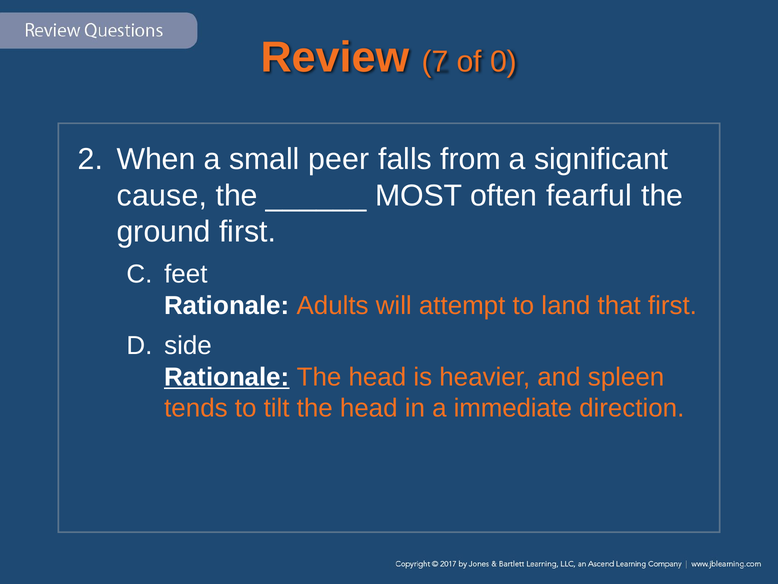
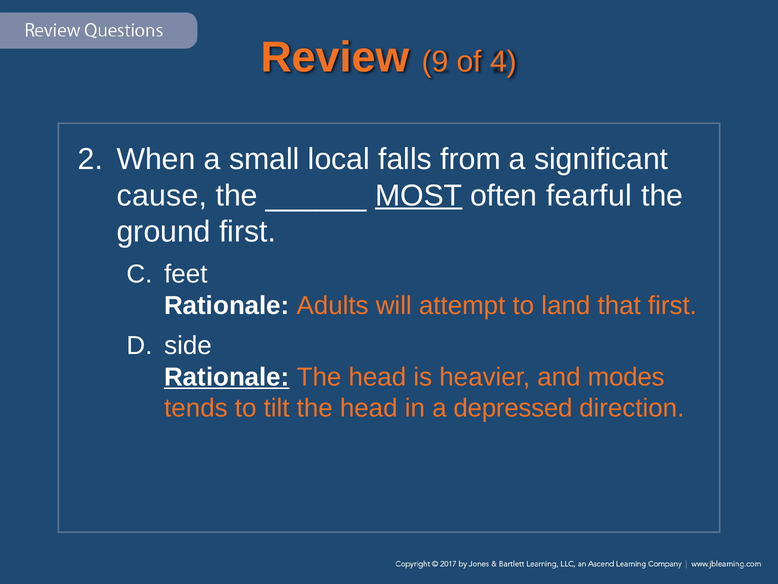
7: 7 -> 9 (435, 62)
0: 0 -> 4 (504, 62)
peer: peer -> local (339, 159)
MOST underline: none -> present (419, 195)
spleen: spleen -> modes (626, 377)
immediate: immediate -> depressed (513, 408)
